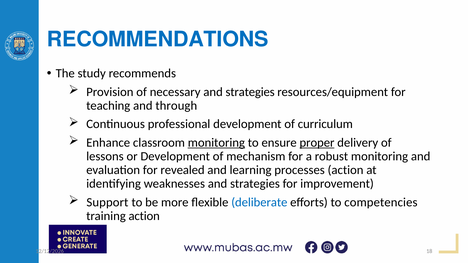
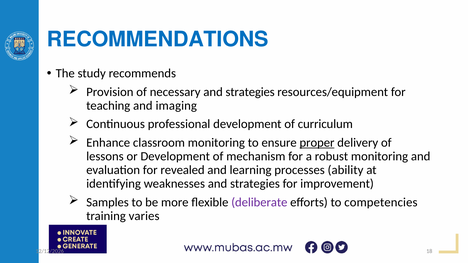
through: through -> imaging (176, 106)
monitoring underline: present -> none (216, 143)
processes action: action -> ability (346, 170)
Support: Support -> Samples (108, 202)
deliberate colour: blue -> purple (259, 202)
training action: action -> varies (144, 216)
